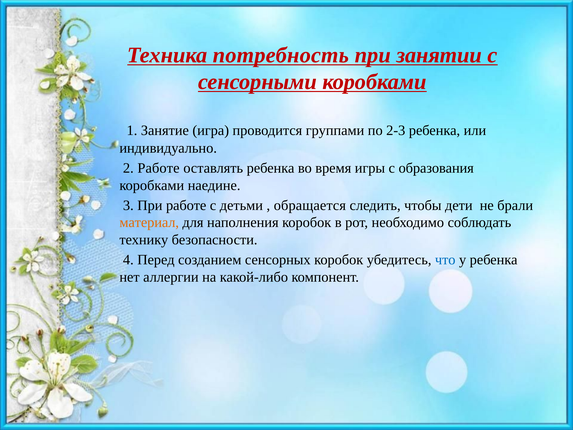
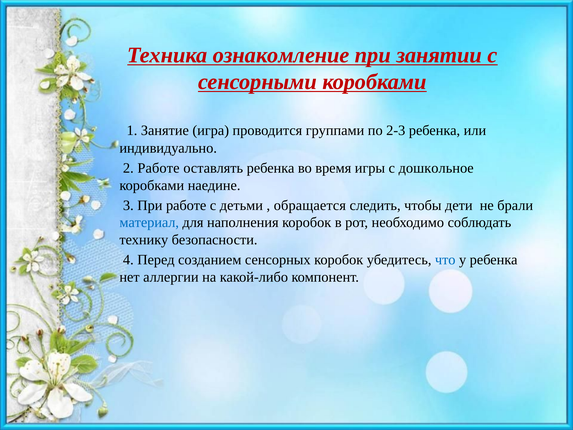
потребность: потребность -> ознакомление (281, 55)
образования: образования -> дошкольное (436, 168)
материал colour: orange -> blue (149, 222)
